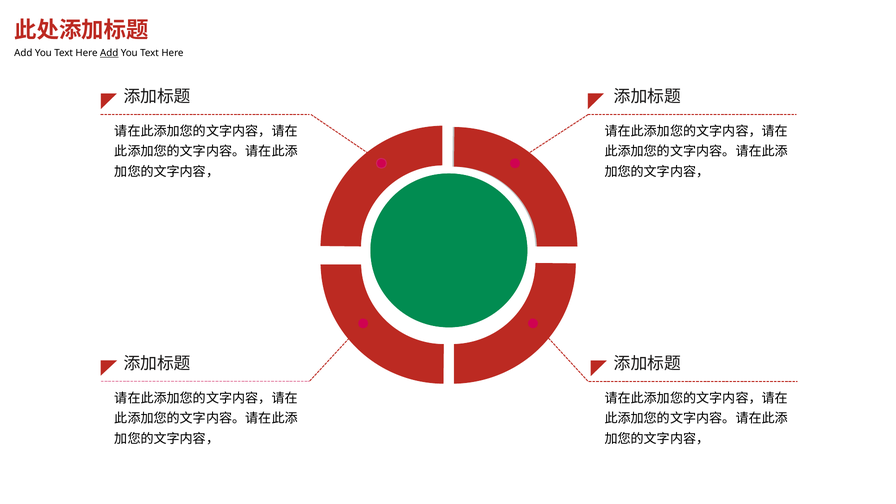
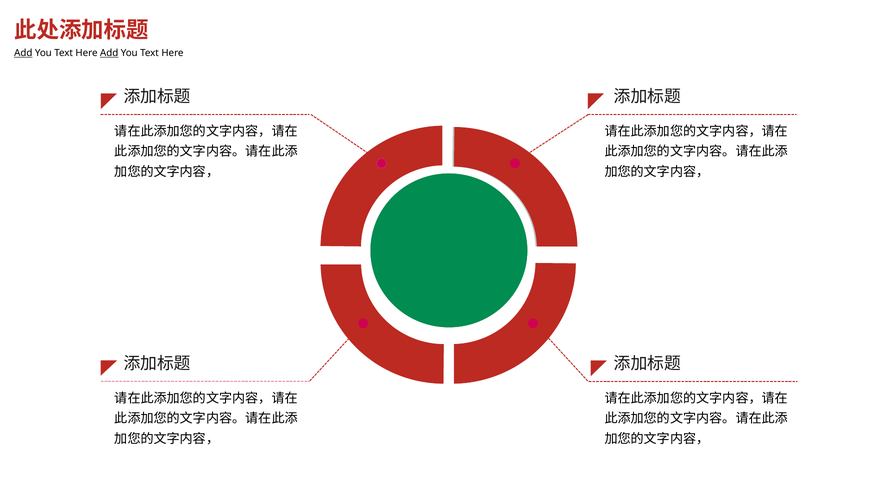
Add underline: none -> present (23, 53)
